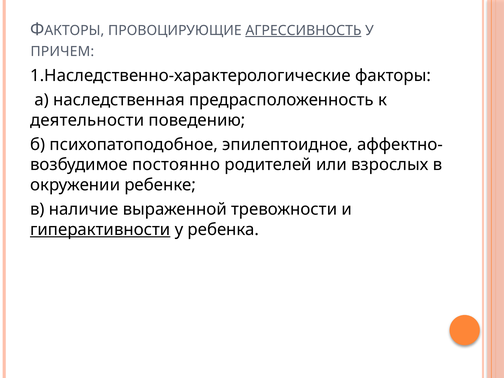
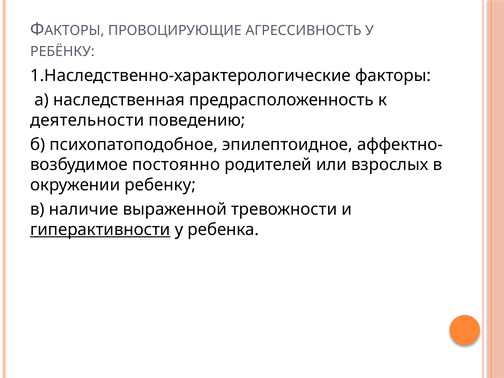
АГРЕССИВНОСТЬ underline: present -> none (303, 30)
ПРИЧЕМ: ПРИЧЕМ -> РЕБЁНКУ (62, 51)
ребенке: ребенке -> ребенку (160, 185)
